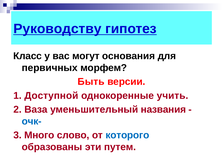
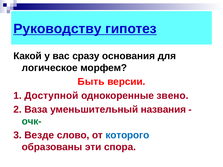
Класс: Класс -> Какой (28, 56)
могут: могут -> сразу (86, 56)
первичных: первичных -> логическое (50, 68)
учить: учить -> звено (173, 96)
очк- colour: blue -> green (32, 122)
Много: Много -> Везде (39, 135)
путем: путем -> спора (120, 147)
